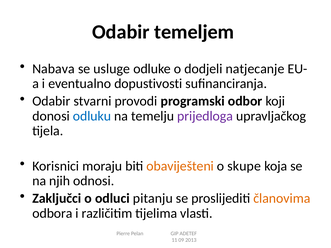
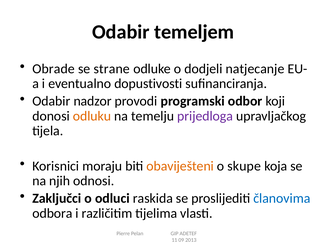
Nabava: Nabava -> Obrade (54, 69)
usluge: usluge -> strane (112, 69)
stvarni: stvarni -> nadzor (93, 101)
odluku colour: blue -> orange (92, 116)
pitanju: pitanju -> raskida (153, 199)
članovima colour: orange -> blue (282, 199)
